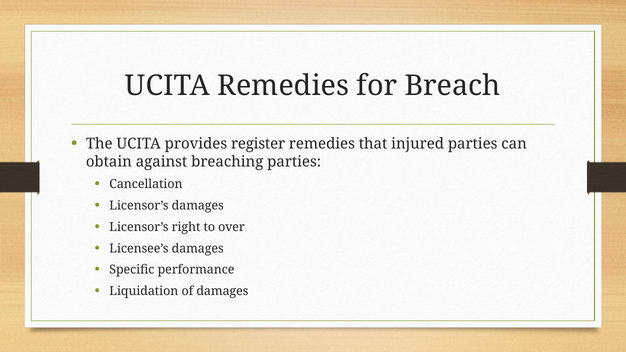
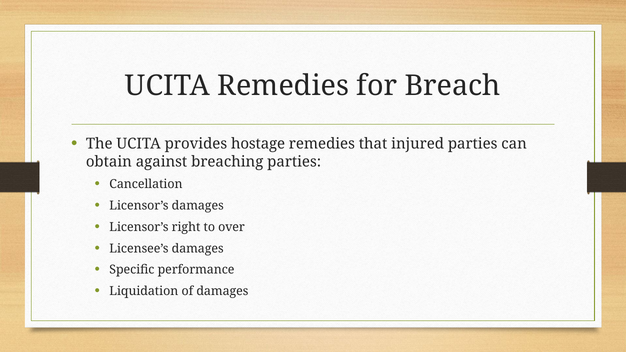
register: register -> hostage (258, 144)
